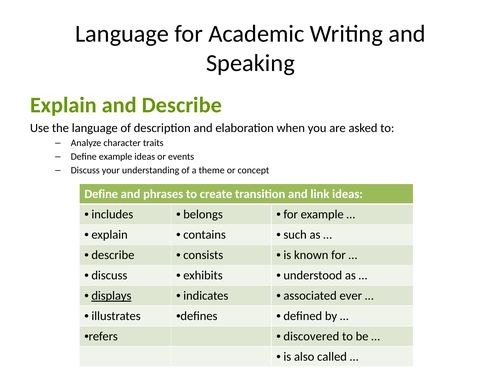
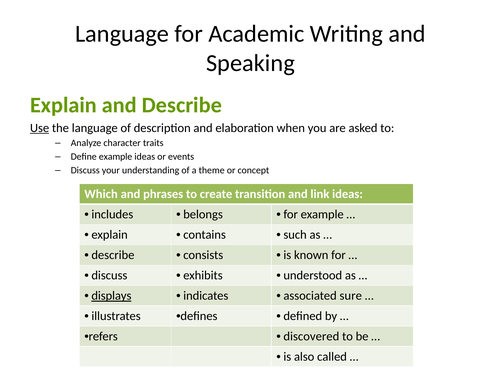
Use underline: none -> present (40, 128)
Define: Define -> Which (101, 194)
ever: ever -> sure (351, 296)
